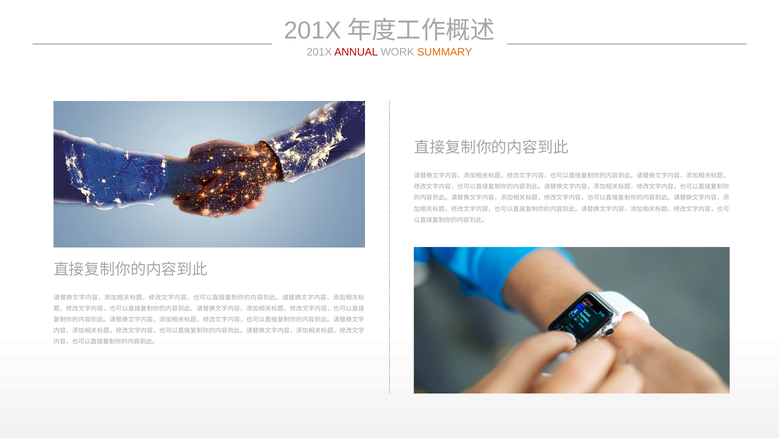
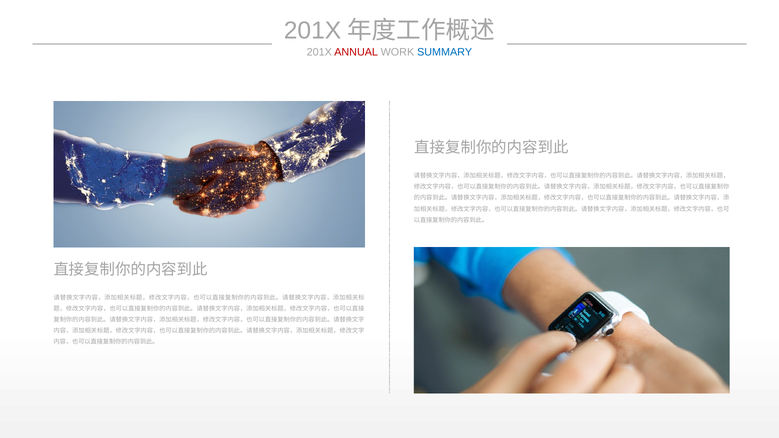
SUMMARY colour: orange -> blue (445, 52)
